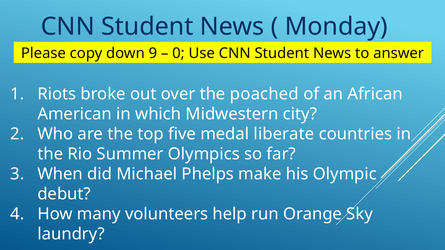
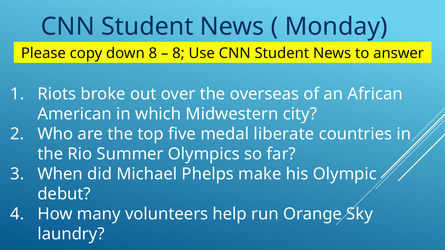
down 9: 9 -> 8 (153, 53)
0: 0 -> 8 (178, 53)
poached: poached -> overseas (264, 94)
